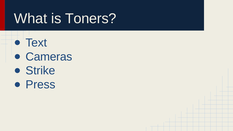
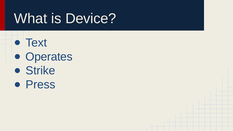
Toners: Toners -> Device (91, 19)
Cameras: Cameras -> Operates (49, 57)
